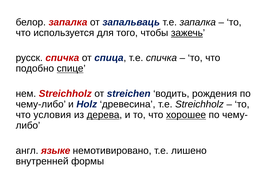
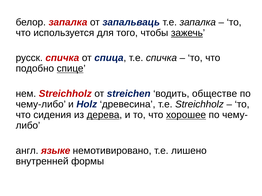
рождения: рождения -> обществе (215, 94)
условия: условия -> сидения (52, 115)
